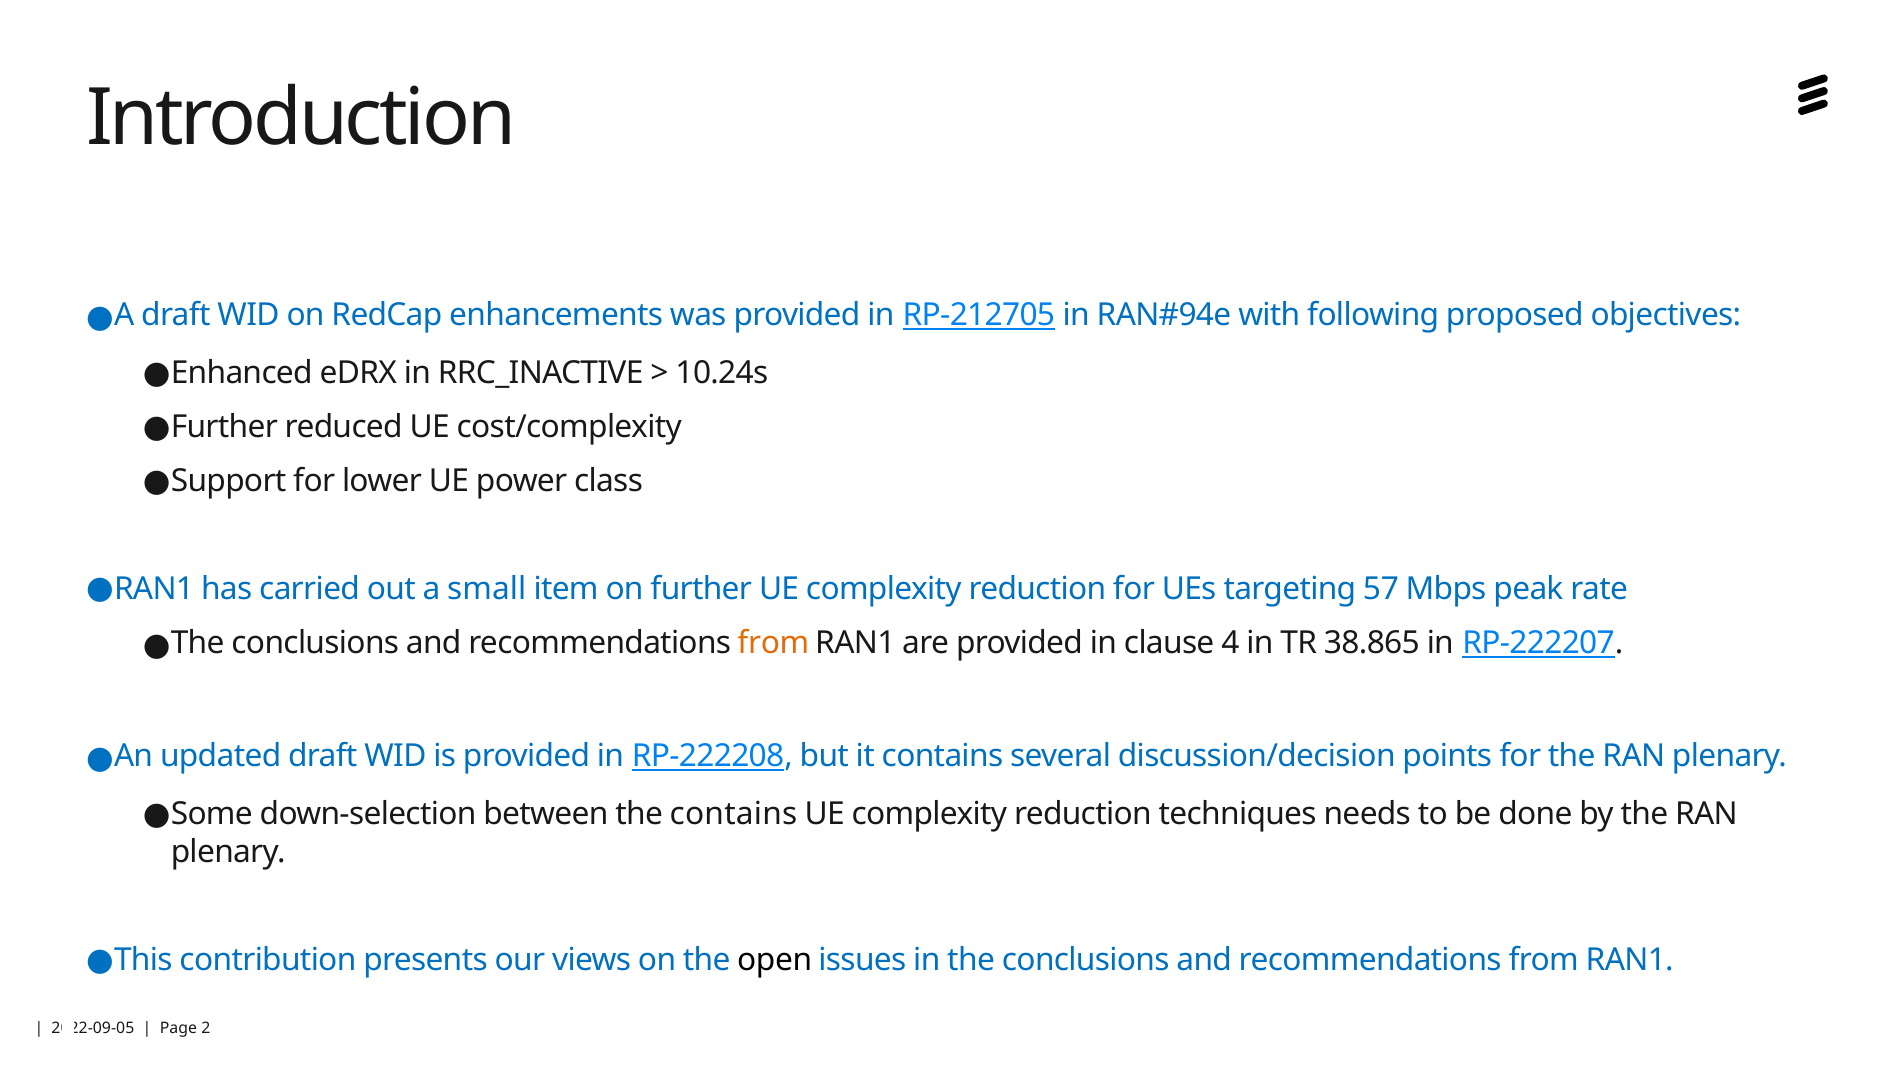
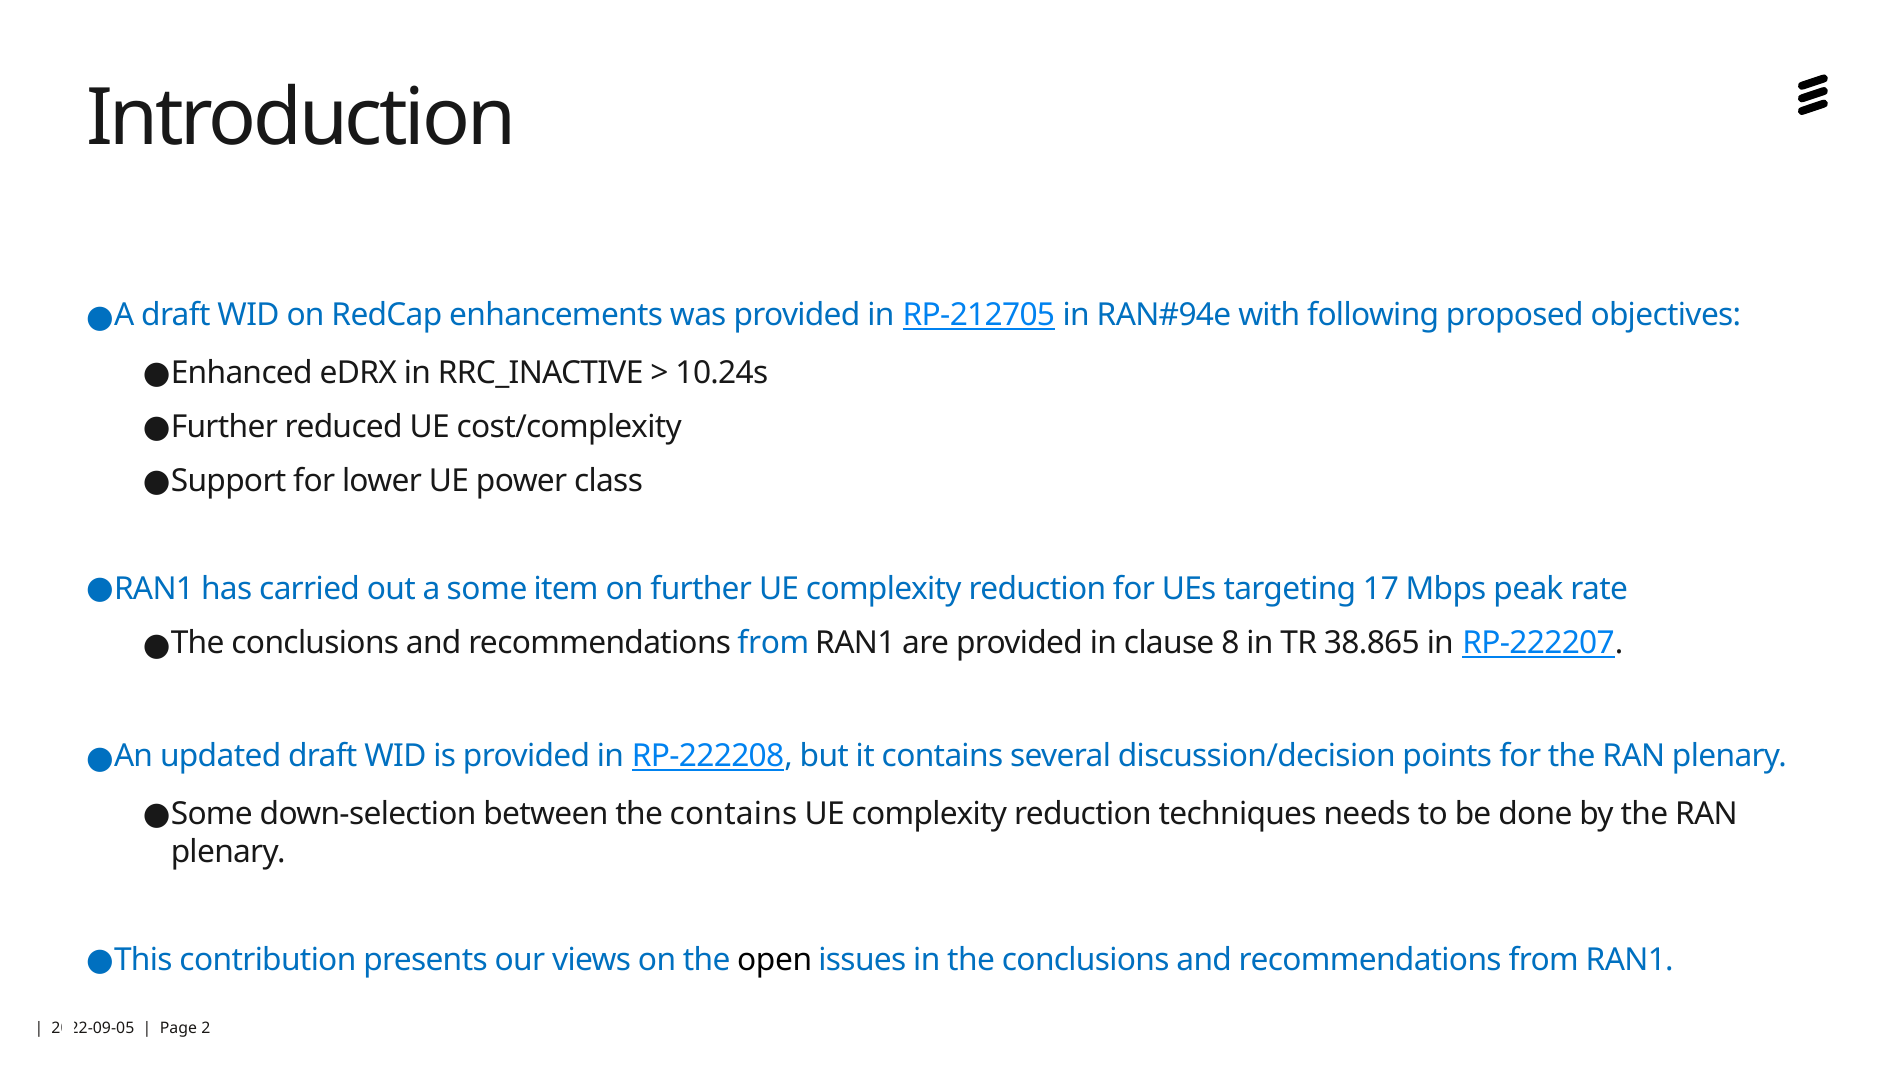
a small: small -> some (487, 589)
57: 57 -> 17 (1381, 589)
from colour: orange -> blue (773, 643)
4: 4 -> 8 (1230, 643)
